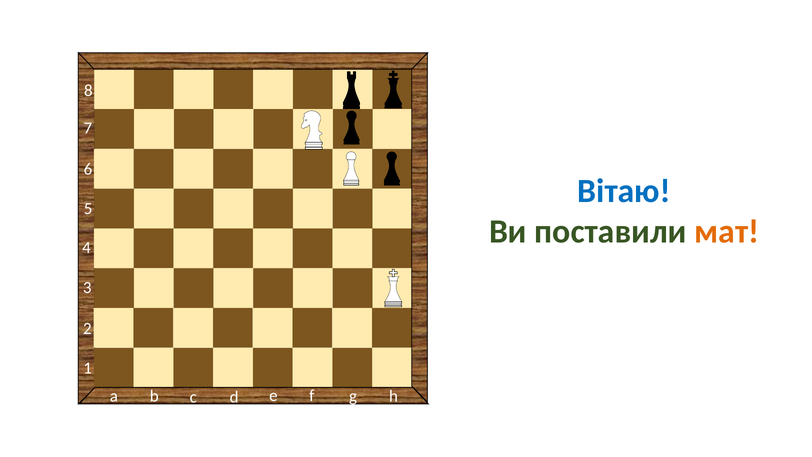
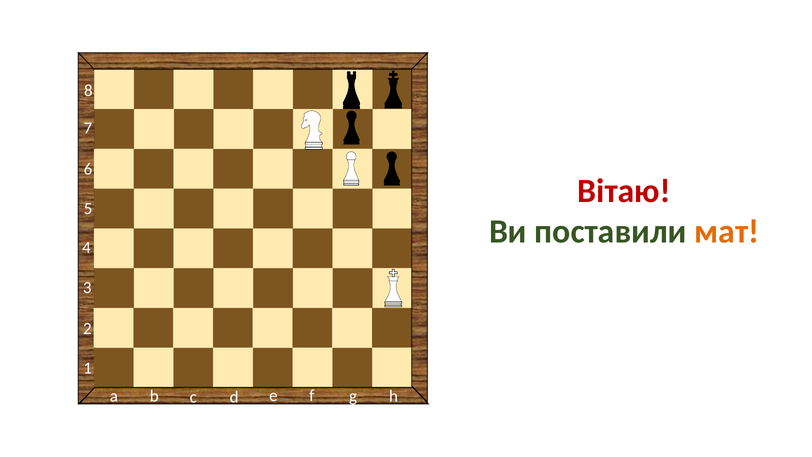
Вітаю colour: blue -> red (624, 191)
